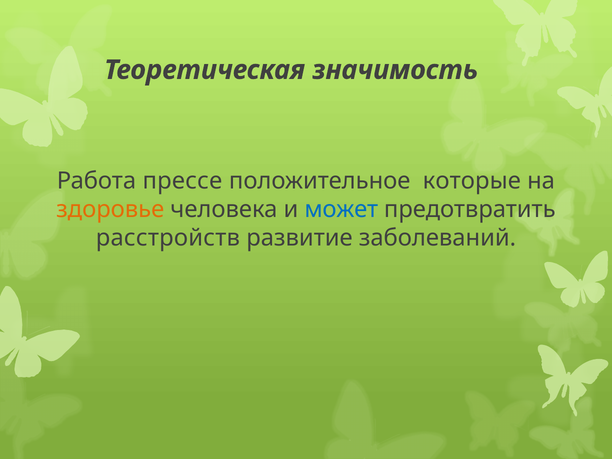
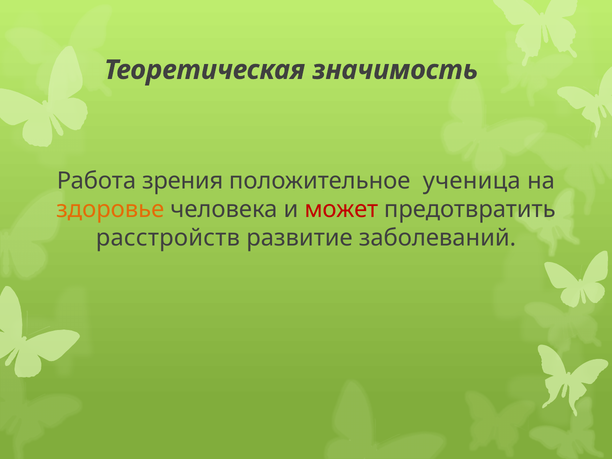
прессе: прессе -> зрения (183, 181)
которые: которые -> ученица (472, 181)
может colour: blue -> red (341, 209)
